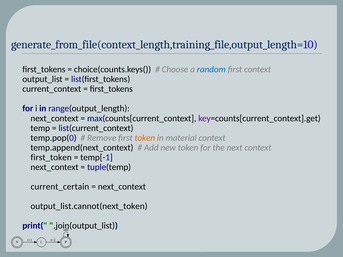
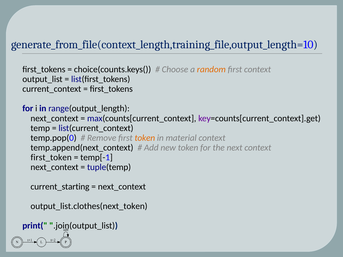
random colour: blue -> orange (211, 70)
current_certain: current_certain -> current_starting (60, 187)
output_list.cannot(next_token: output_list.cannot(next_token -> output_list.clothes(next_token (89, 206)
